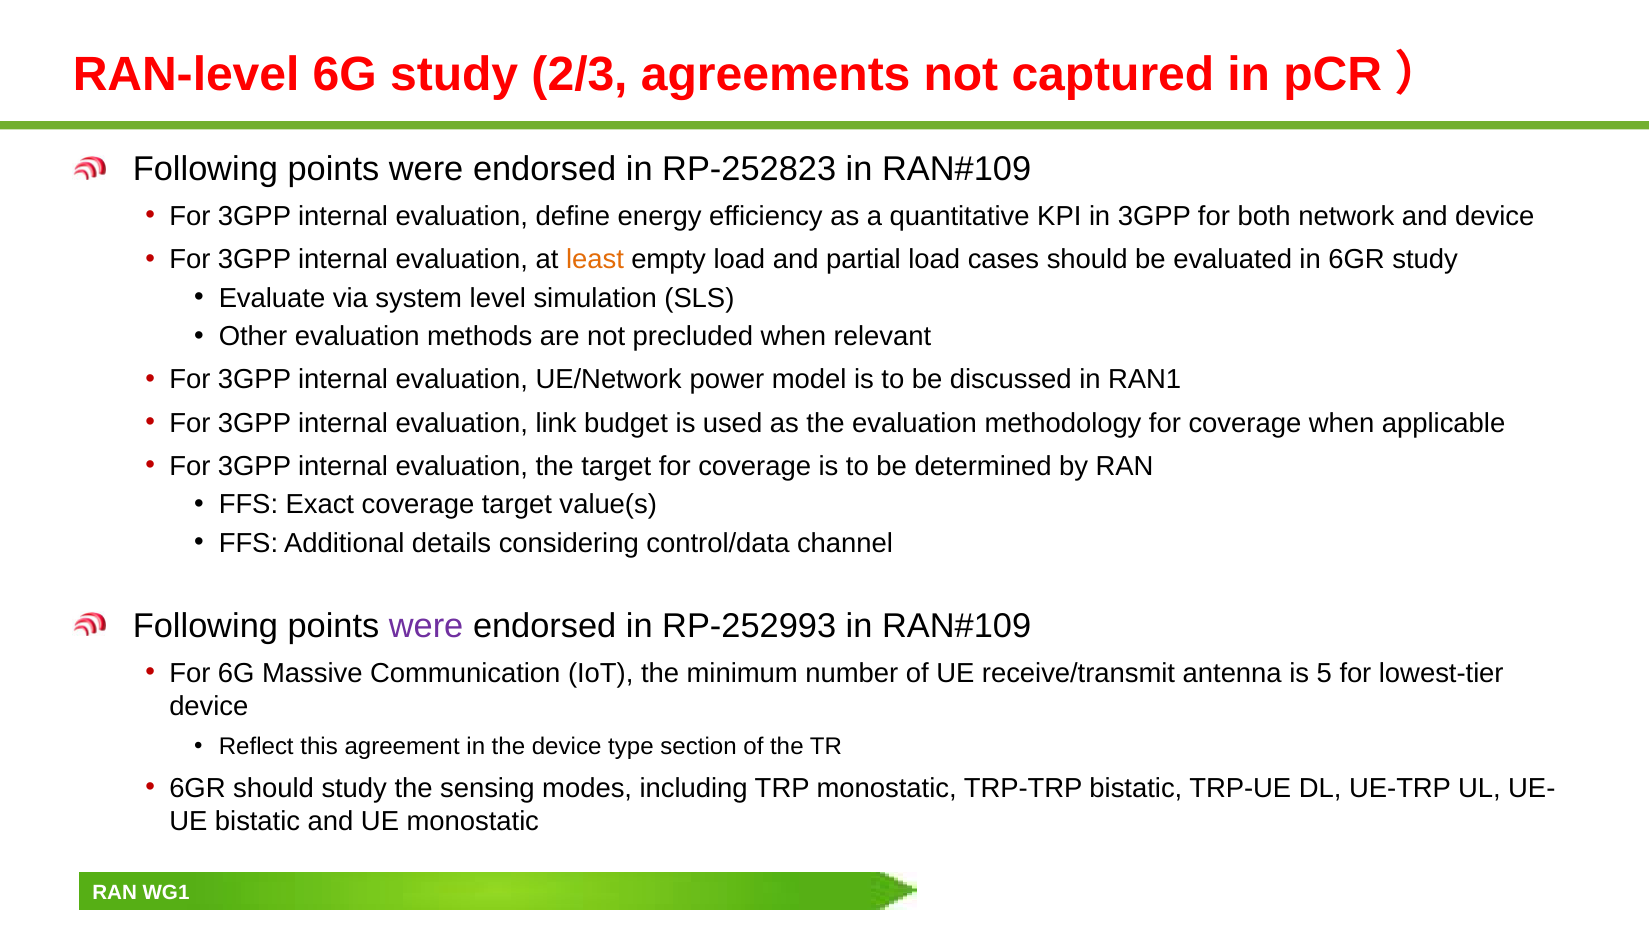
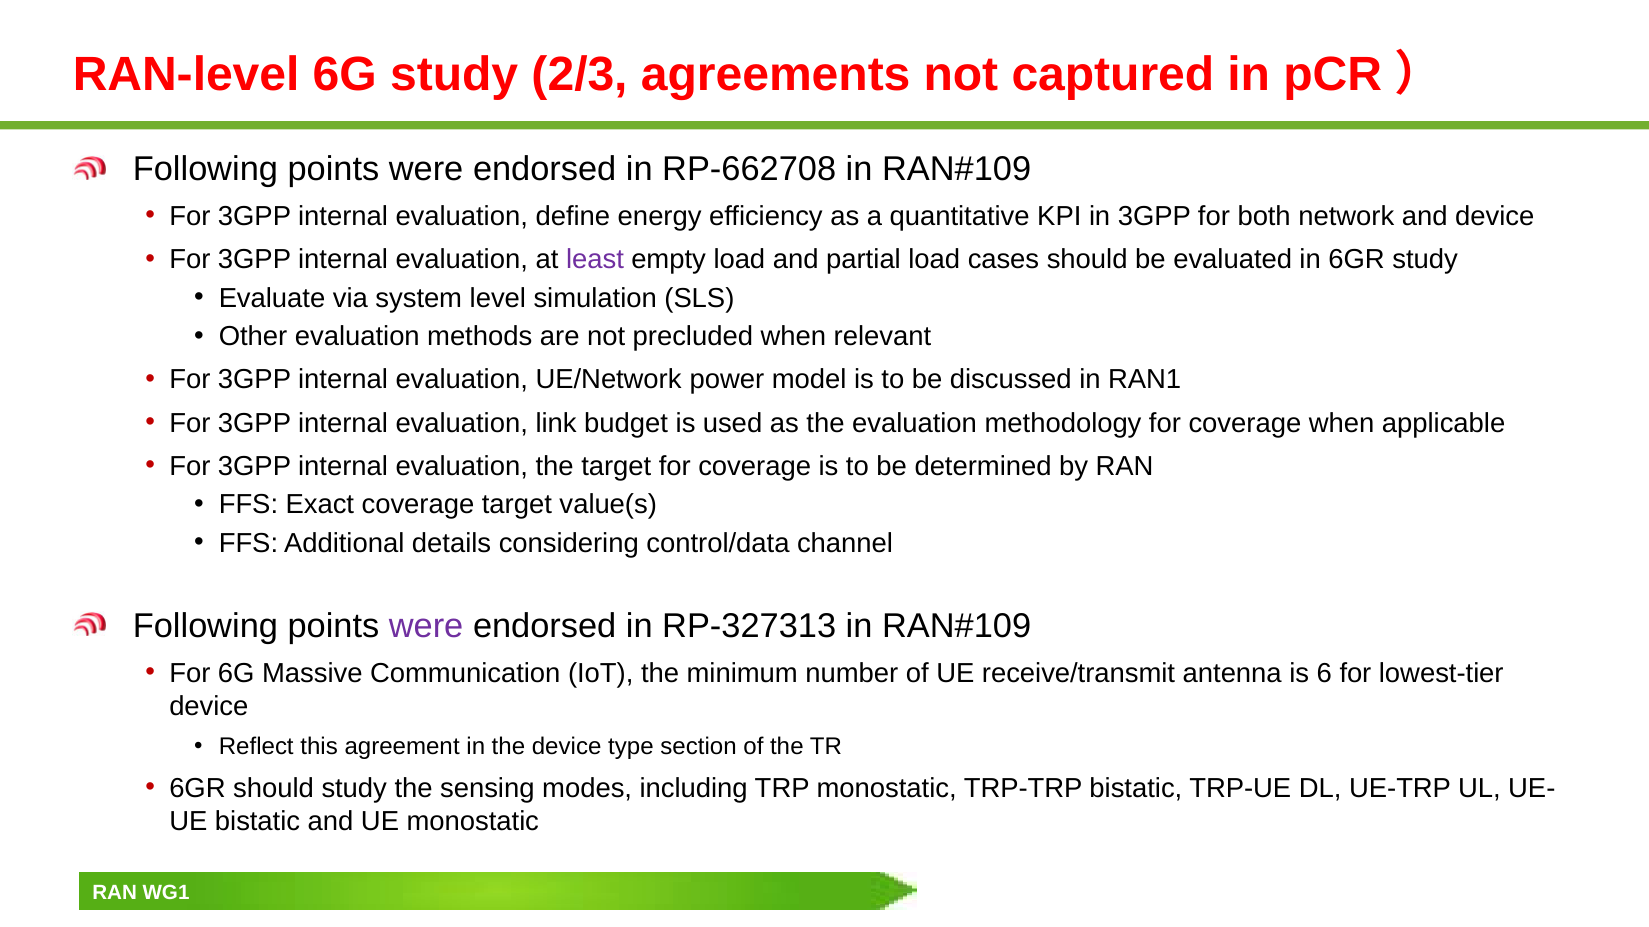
RP-252823: RP-252823 -> RP-662708 (749, 170)
least colour: orange -> purple (595, 260)
RP-252993: RP-252993 -> RP-327313 (749, 627)
5: 5 -> 6 (1324, 673)
